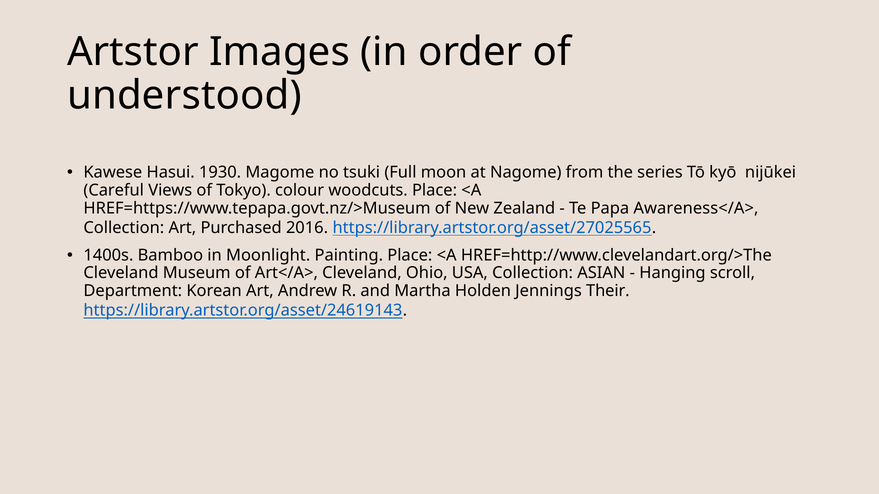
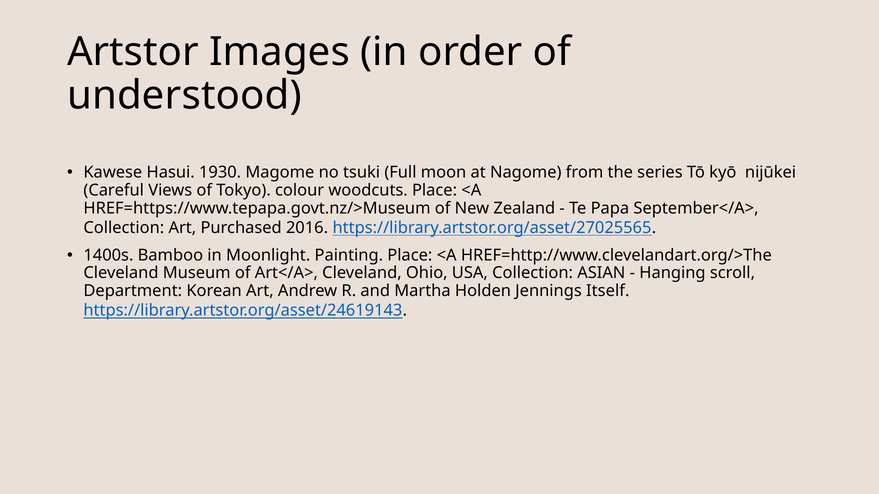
Awareness</A>: Awareness</A> -> September</A> (696, 208)
Their: Their -> Itself (608, 291)
